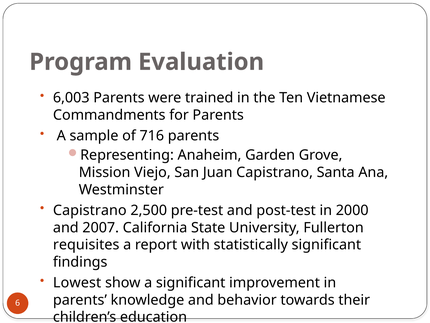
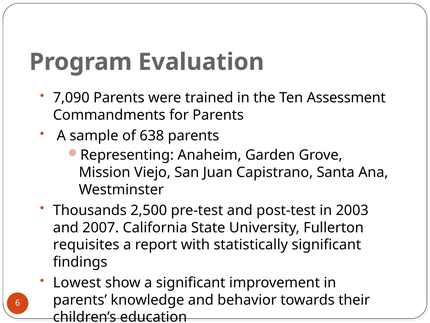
6,003: 6,003 -> 7,090 (71, 98)
Vietnamese: Vietnamese -> Assessment (346, 98)
716: 716 -> 638 (152, 136)
Capistrano: Capistrano -> Thousands (90, 210)
2000: 2000 -> 2003 (352, 210)
